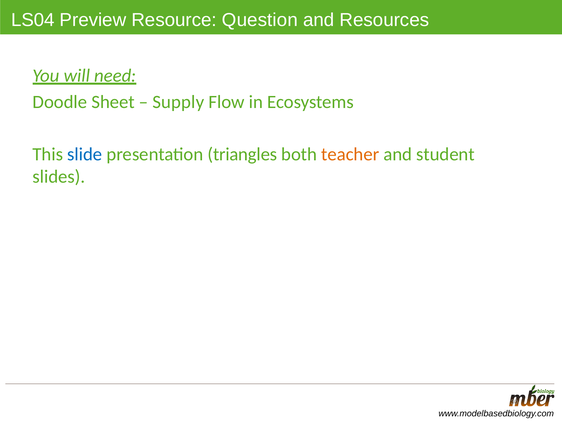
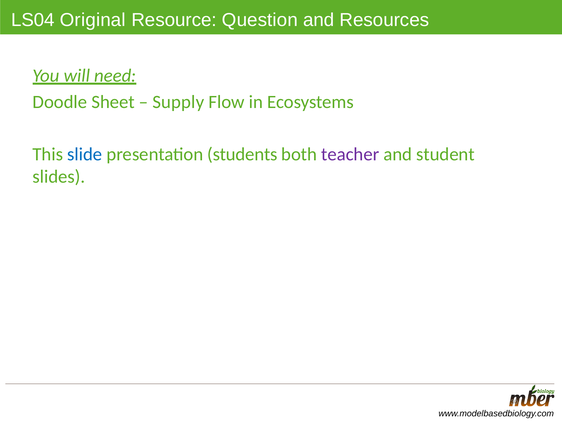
Preview: Preview -> Original (93, 20)
triangles: triangles -> students (242, 154)
teacher colour: orange -> purple (350, 154)
